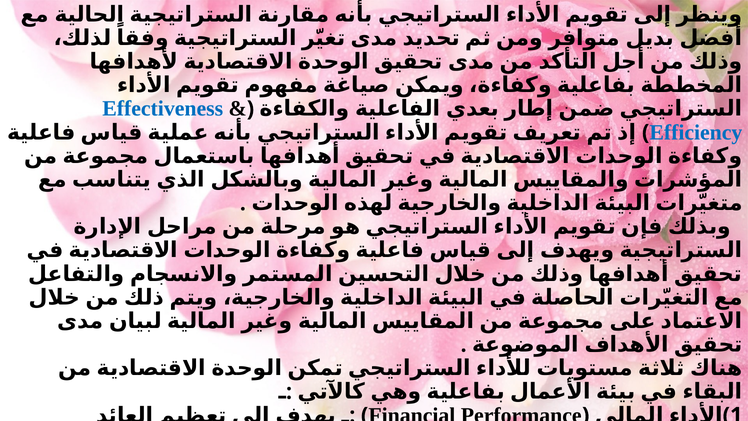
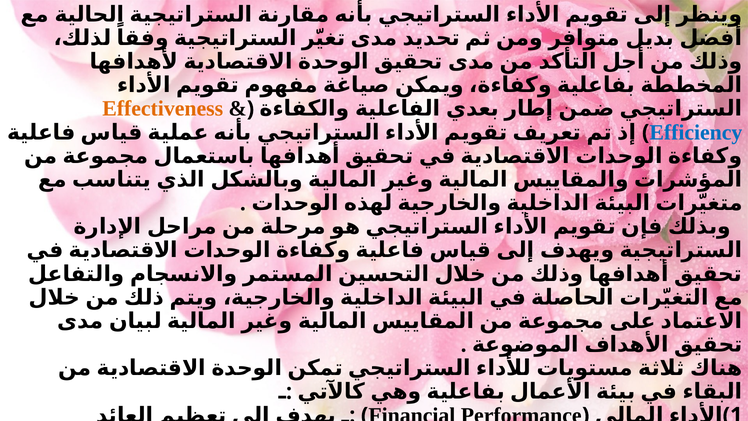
Effectiveness colour: blue -> orange (163, 109)
